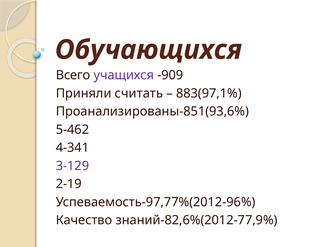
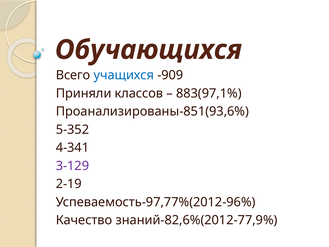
учащихся colour: purple -> blue (124, 75)
считать: считать -> классов (139, 93)
5-462: 5-462 -> 5-352 (72, 129)
